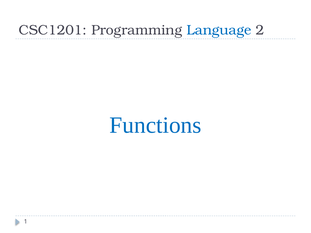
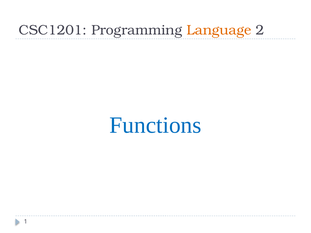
Language colour: blue -> orange (219, 30)
